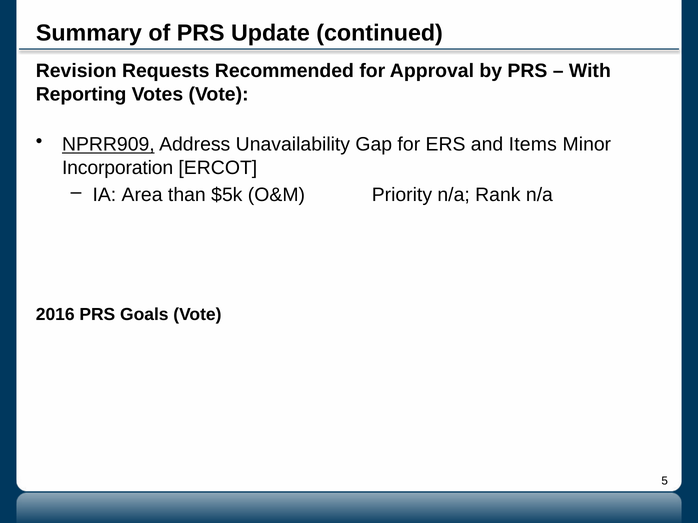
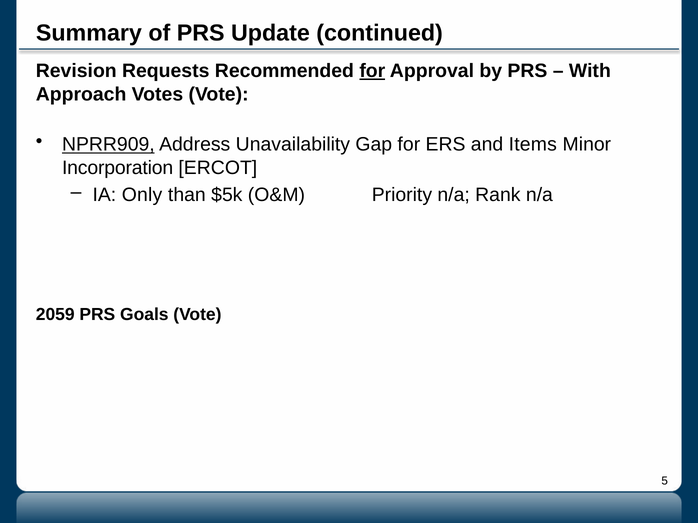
for underline: none -> present (372, 71)
Reporting: Reporting -> Approach (81, 94)
Area: Area -> Only (142, 195)
2016: 2016 -> 2059 (55, 315)
